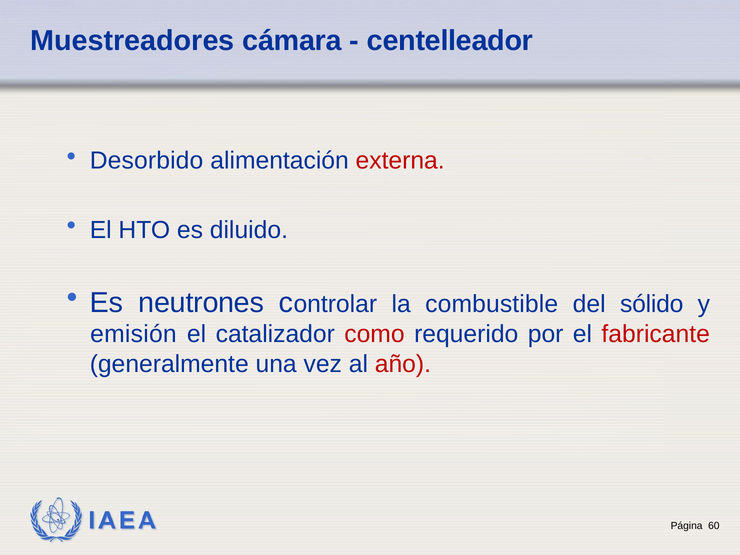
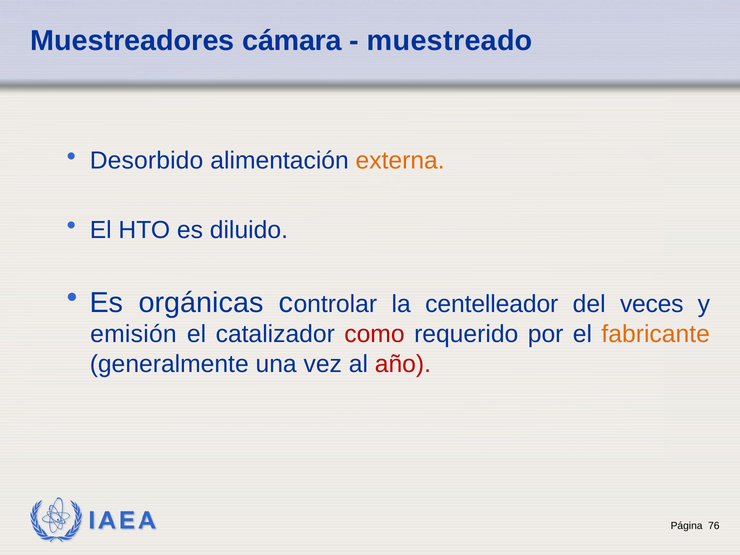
centelleador: centelleador -> muestreado (450, 41)
externa colour: red -> orange (400, 161)
neutrones: neutrones -> orgánicas (201, 303)
combustible: combustible -> centelleador (492, 304)
sólido: sólido -> veces (652, 304)
fabricante colour: red -> orange (656, 334)
60: 60 -> 76 (714, 526)
